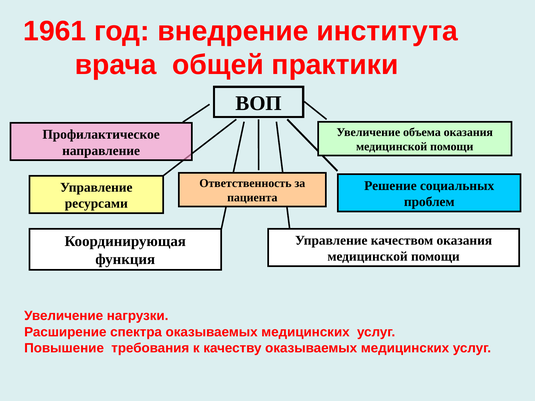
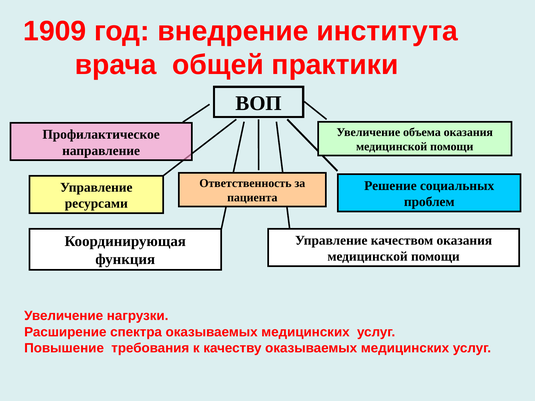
1961: 1961 -> 1909 (55, 31)
